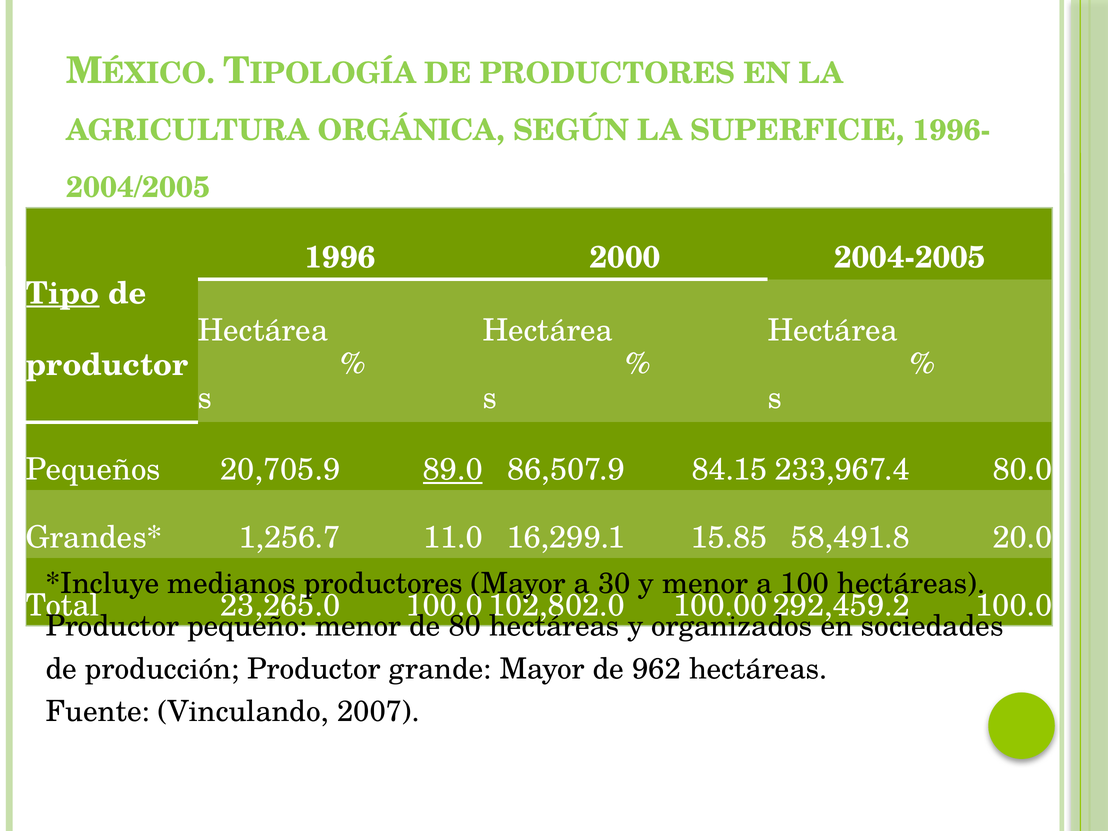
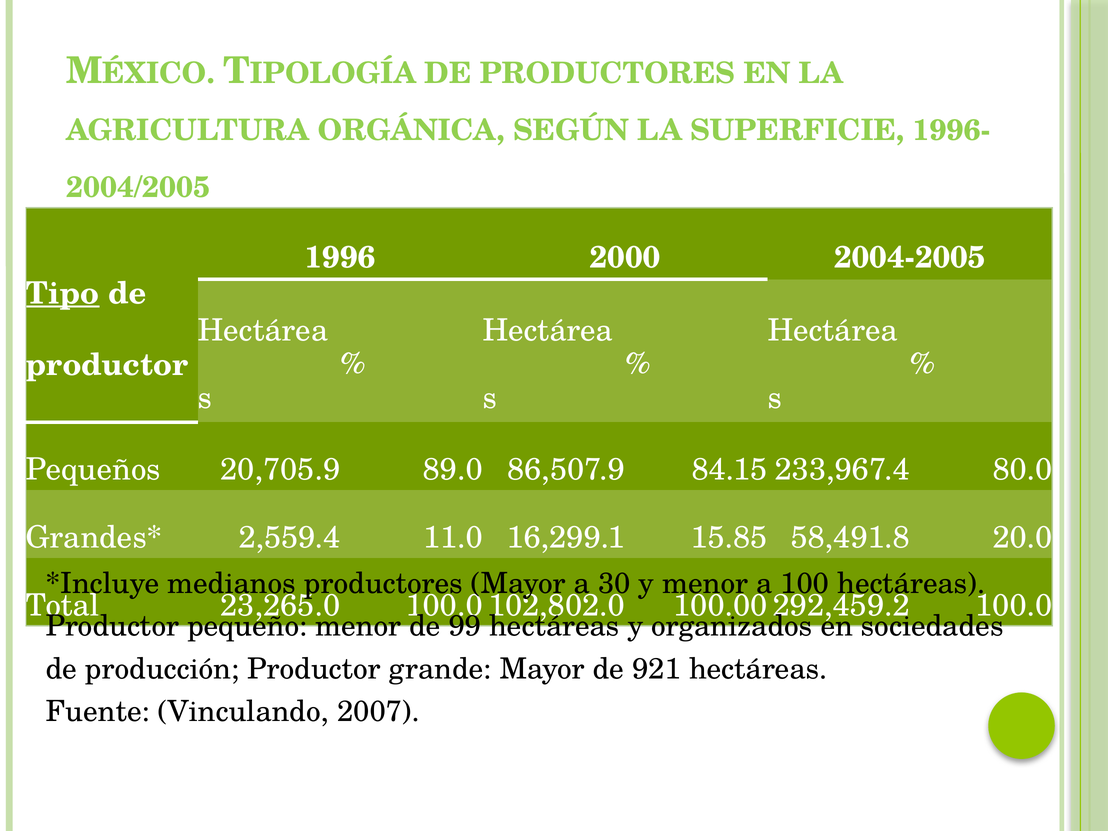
89.0 underline: present -> none (453, 470)
1,256.7: 1,256.7 -> 2,559.4 (290, 538)
80: 80 -> 99 (465, 626)
962: 962 -> 921 (657, 669)
